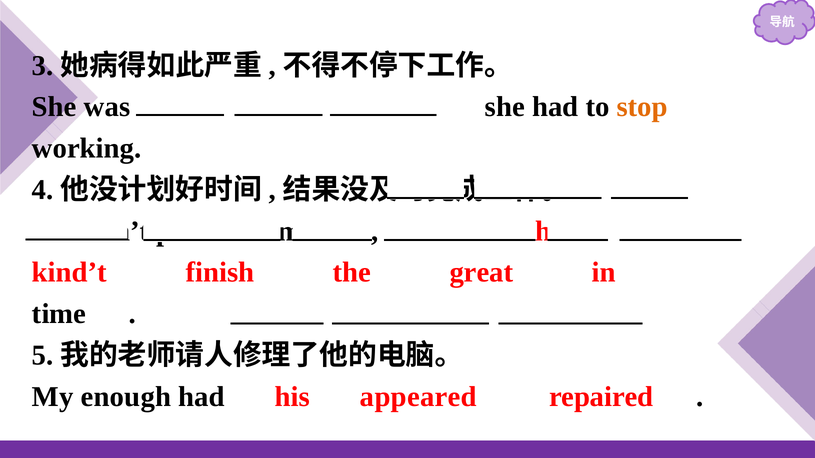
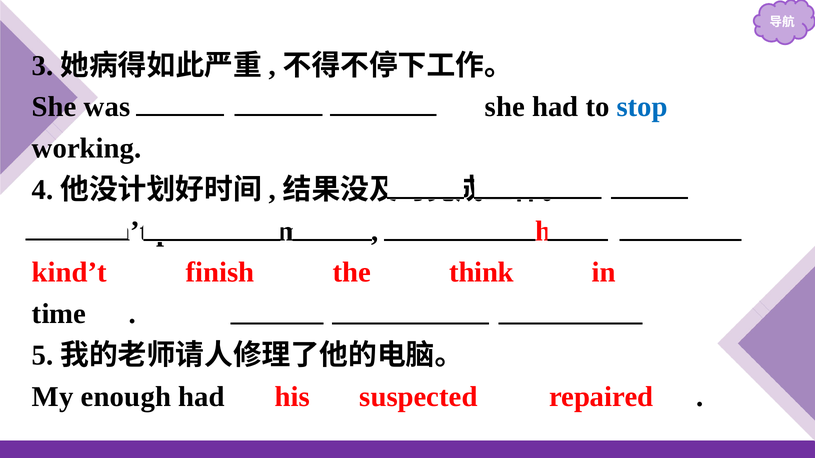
stop colour: orange -> blue (642, 107)
great: great -> think (482, 273)
appeared: appeared -> suspected (418, 397)
